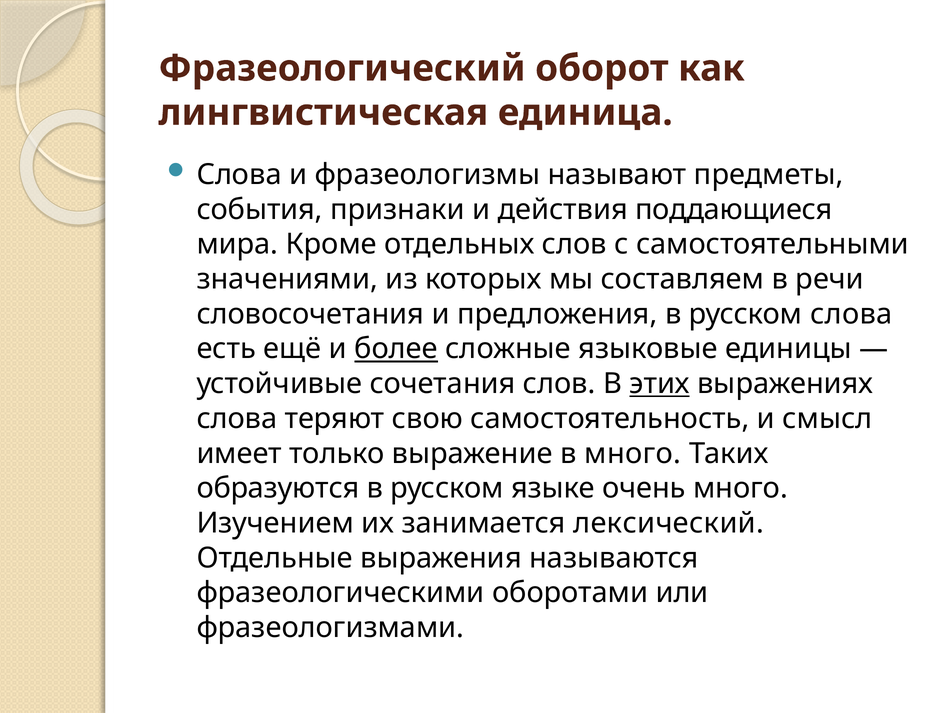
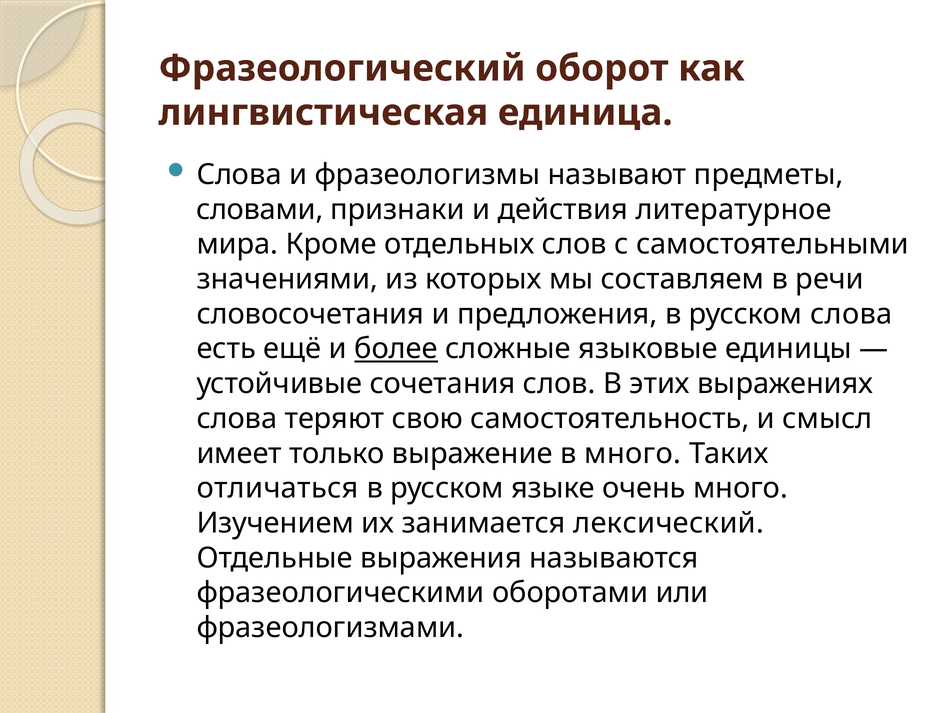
события: события -> словами (260, 209)
поддающиеся: поддающиеся -> литературное (734, 209)
этих underline: present -> none (660, 383)
образуются: образуются -> отличаться (278, 488)
